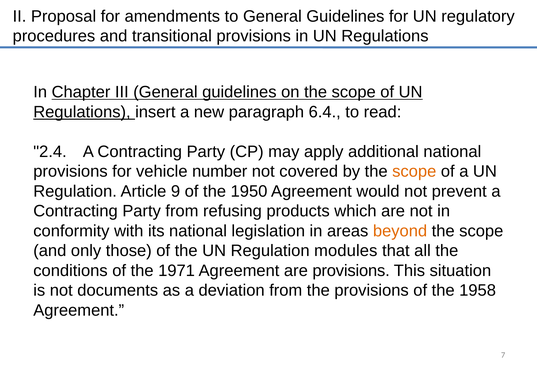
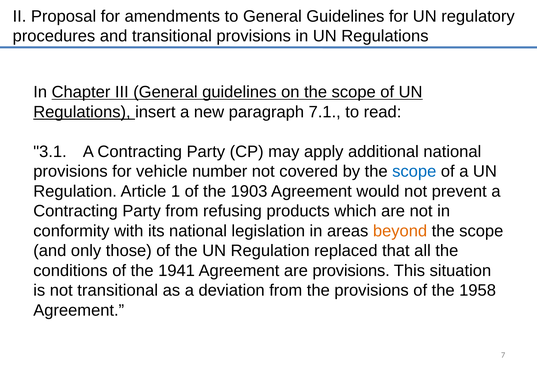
6.4: 6.4 -> 7.1 (325, 112)
2.4: 2.4 -> 3.1 (50, 152)
scope colour: orange -> blue (414, 171)
9: 9 -> 1 (176, 191)
1950: 1950 -> 1903 (249, 191)
modules: modules -> replaced (346, 251)
1971: 1971 -> 1941 (177, 270)
not documents: documents -> transitional (118, 290)
